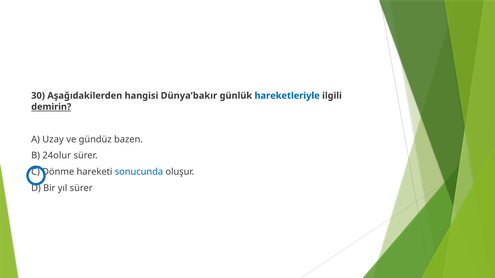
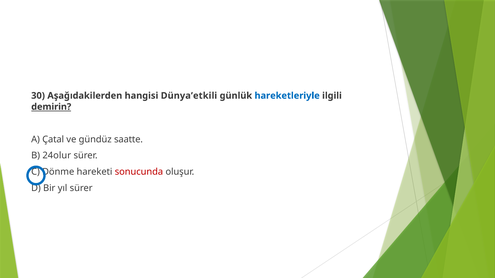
Dünya’bakır: Dünya’bakır -> Dünya’etkili (189, 96)
Uzay: Uzay -> Çatal (53, 140)
bazen: bazen -> saatte (129, 140)
sonucunda colour: blue -> red (139, 172)
